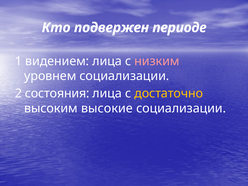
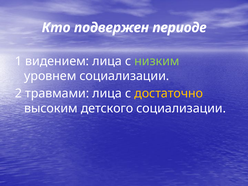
низким colour: pink -> light green (157, 61)
состояния: состояния -> травмами (57, 93)
высокие: высокие -> детского (107, 108)
